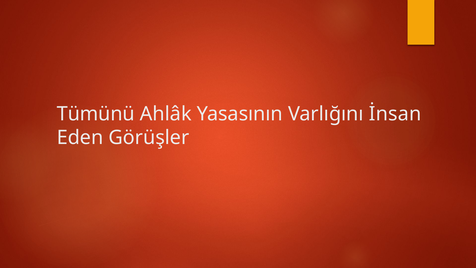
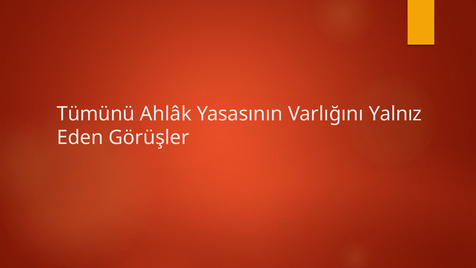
İnsan: İnsan -> Yalnız (395, 114)
